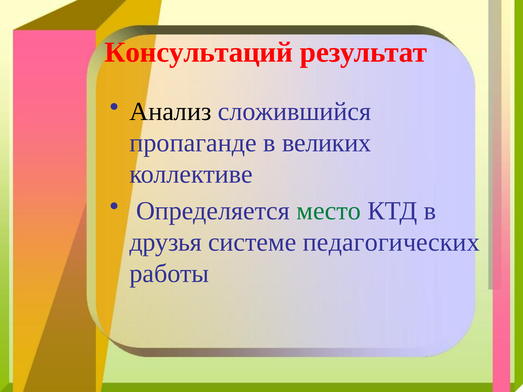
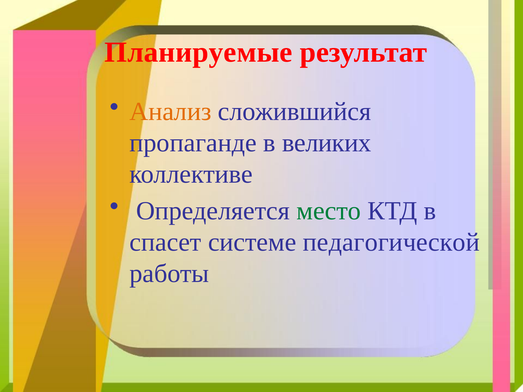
Консультаций: Консультаций -> Планируемые (199, 52)
Анализ colour: black -> orange (170, 112)
друзья: друзья -> спасет (165, 242)
педагогических: педагогических -> педагогической (391, 242)
